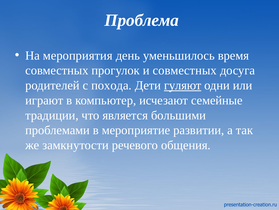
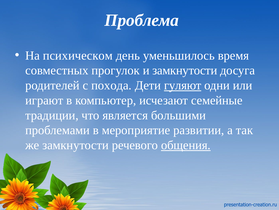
мероприятия: мероприятия -> психическом (78, 55)
и совместных: совместных -> замкнутости (185, 70)
общения underline: none -> present (186, 145)
